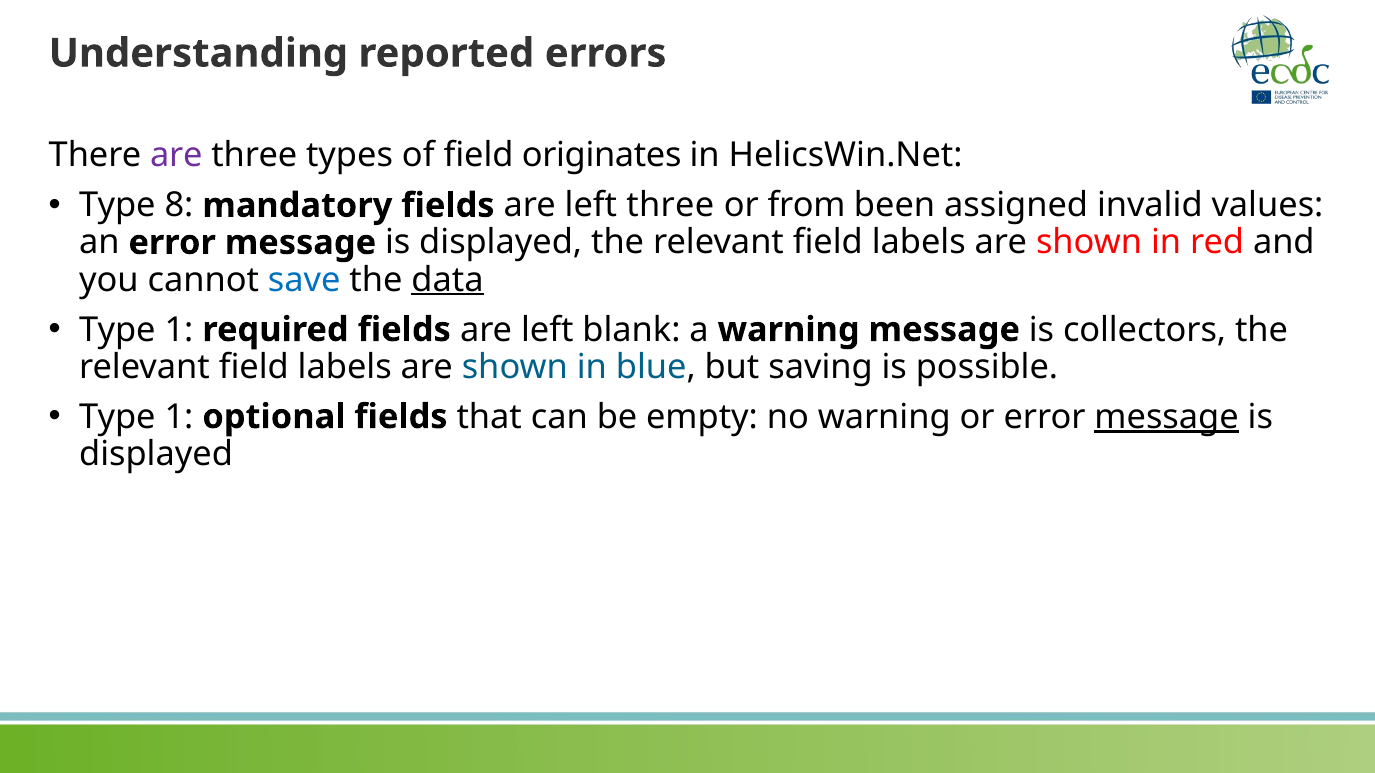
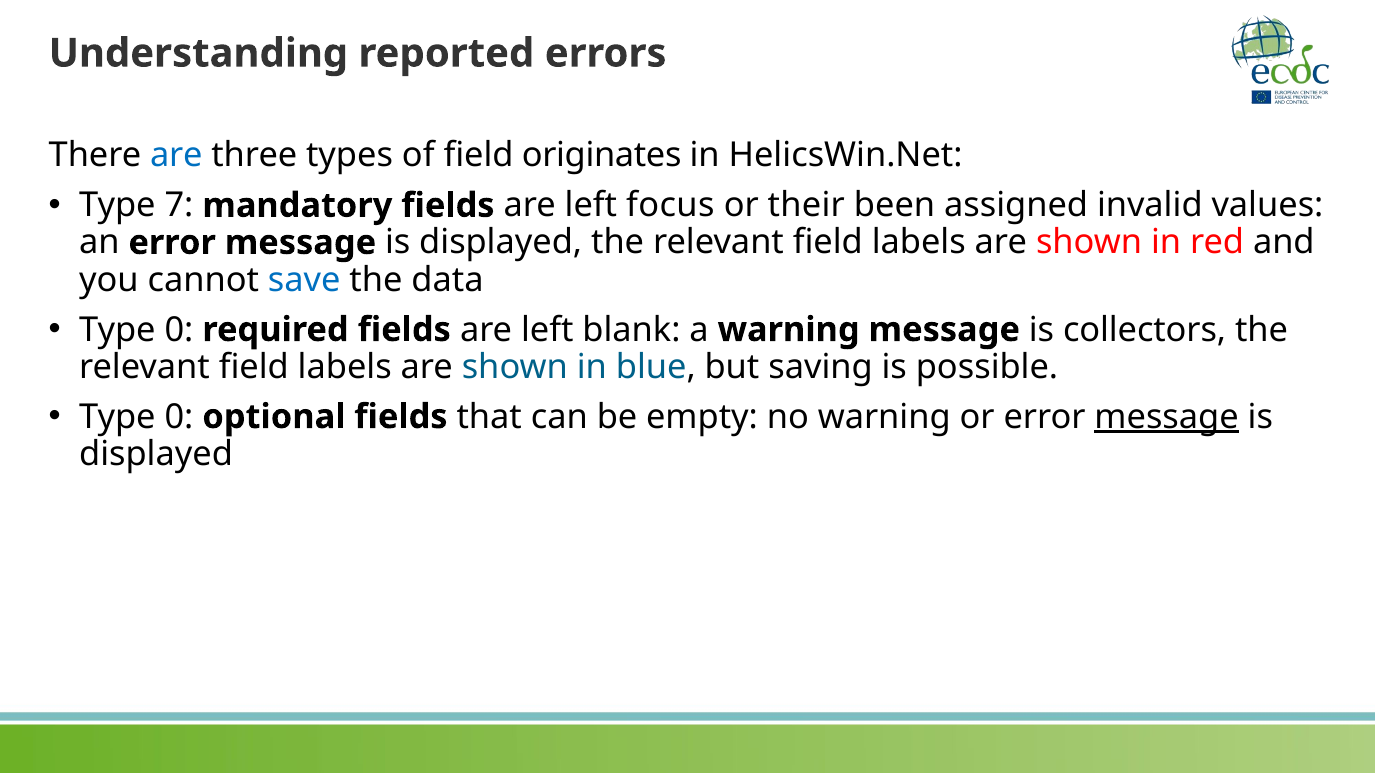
are colour: purple -> blue (176, 156)
8: 8 -> 7 (179, 206)
left three: three -> focus (670, 206)
from: from -> their (806, 206)
data underline: present -> none (448, 280)
1: 1 -> 0 (179, 330)
1: 1 -> 0 (179, 417)
